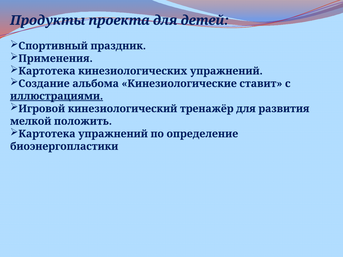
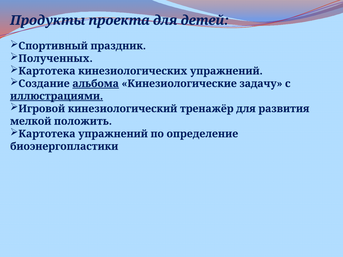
Применения: Применения -> Полученных (56, 59)
альбома underline: none -> present (96, 84)
ставит: ставит -> задачу (261, 84)
